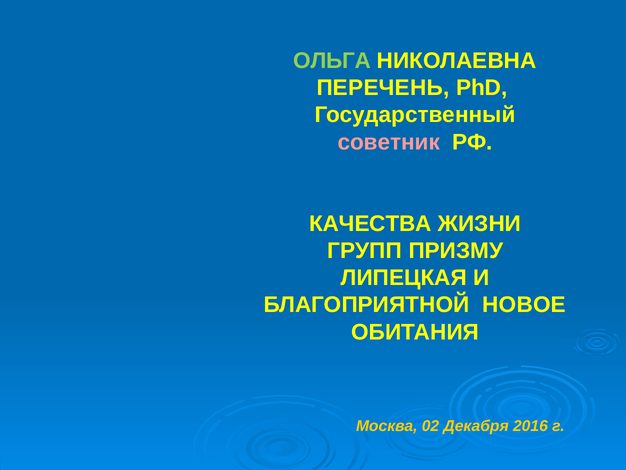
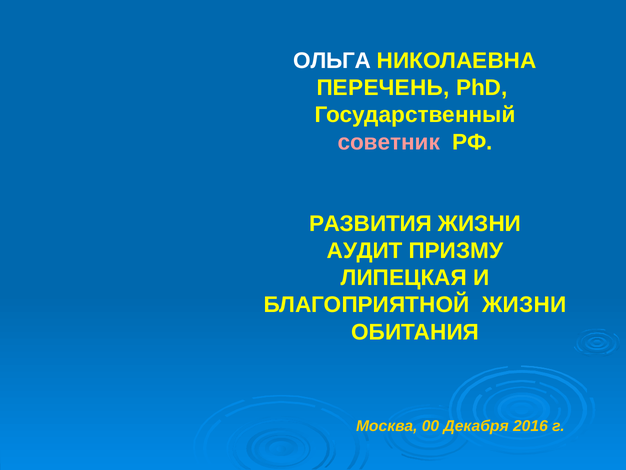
ОЛЬГА colour: light green -> white (332, 61)
КАЧЕСТВА: КАЧЕСТВА -> РАЗВИТИЯ (370, 223)
ГРУПП: ГРУПП -> АУДИТ (365, 250)
БЛАГОПРИЯТНОЙ НОВОЕ: НОВОЕ -> ЖИЗНИ (524, 305)
02: 02 -> 00 (430, 426)
